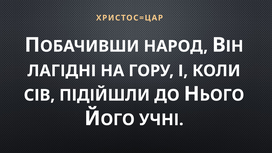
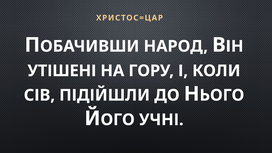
ЛАГІДНІ: ЛАГІДНІ -> УТІШЕНІ (62, 71)
